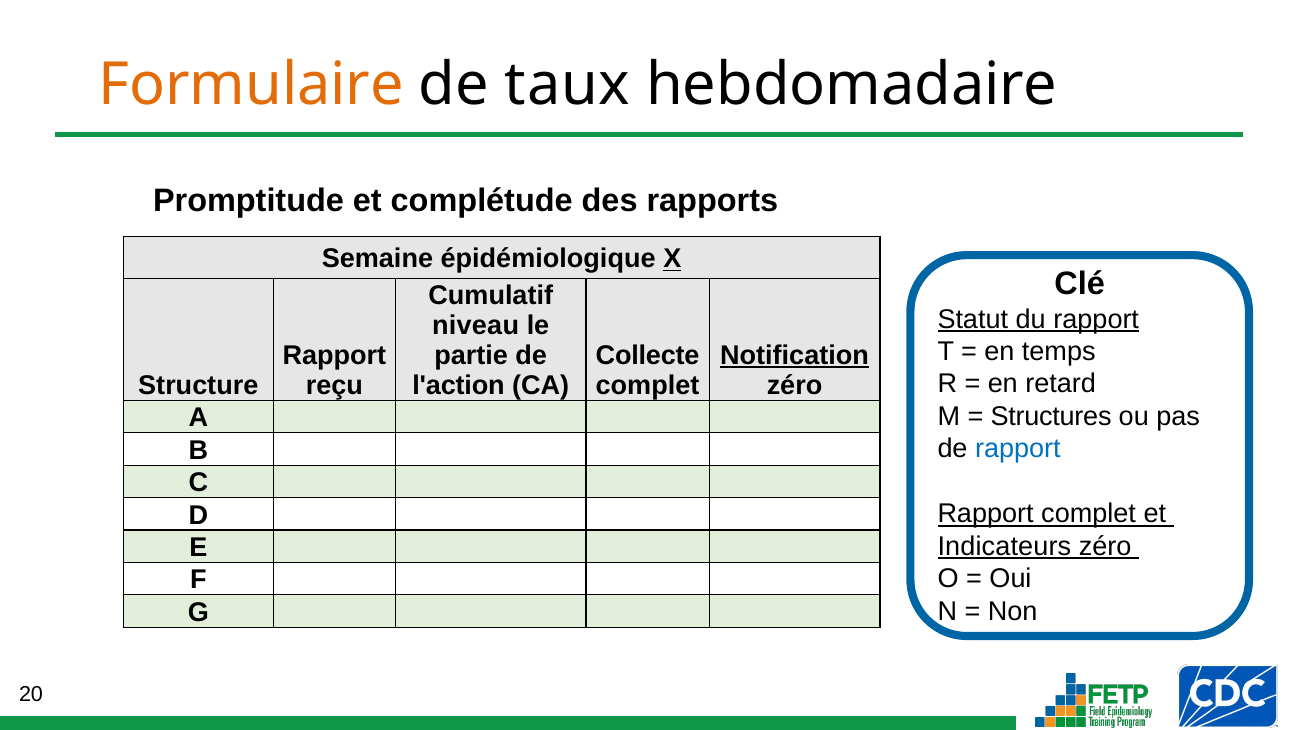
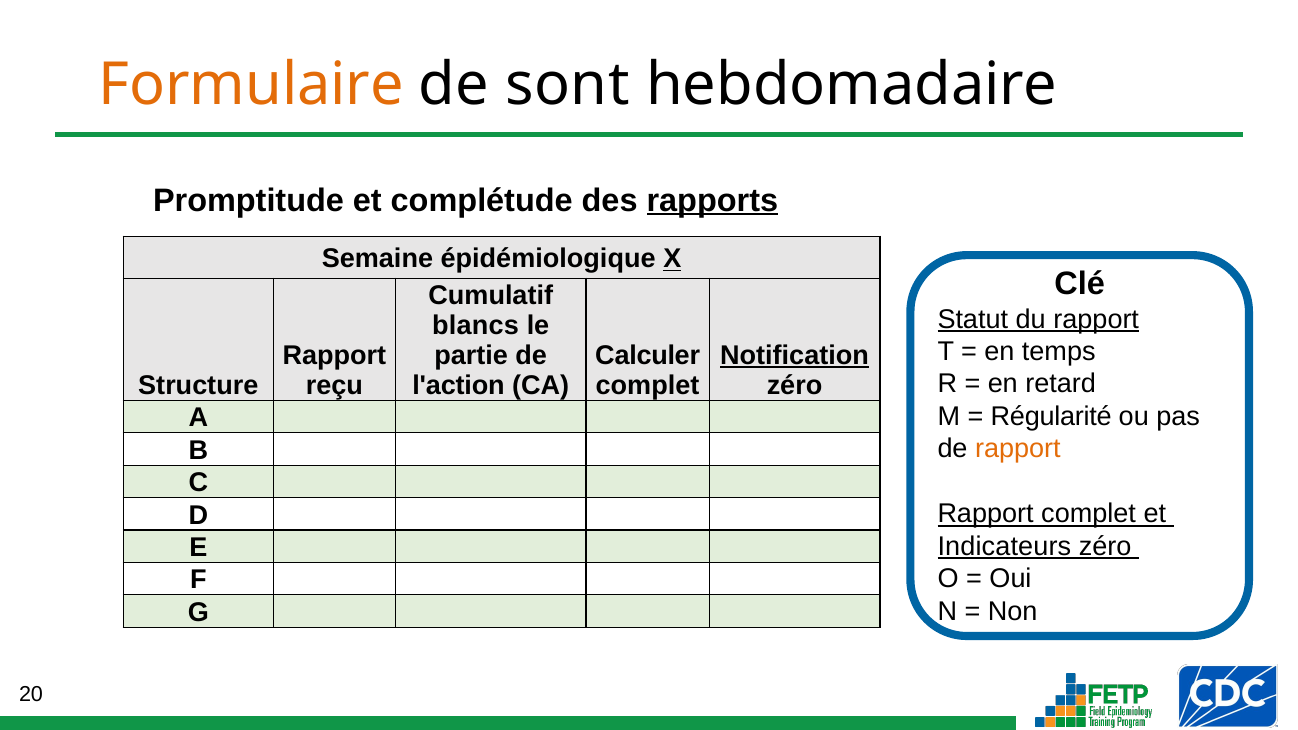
taux: taux -> sont (567, 85)
rapports underline: none -> present (712, 201)
niveau: niveau -> blancs (476, 326)
Collecte: Collecte -> Calculer (648, 356)
Structures: Structures -> Régularité (1051, 417)
rapport colour: blue -> orange (1018, 449)
